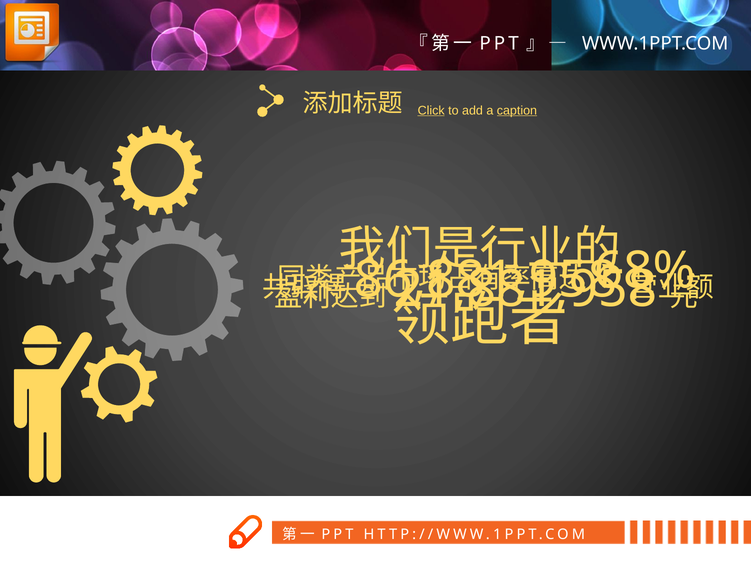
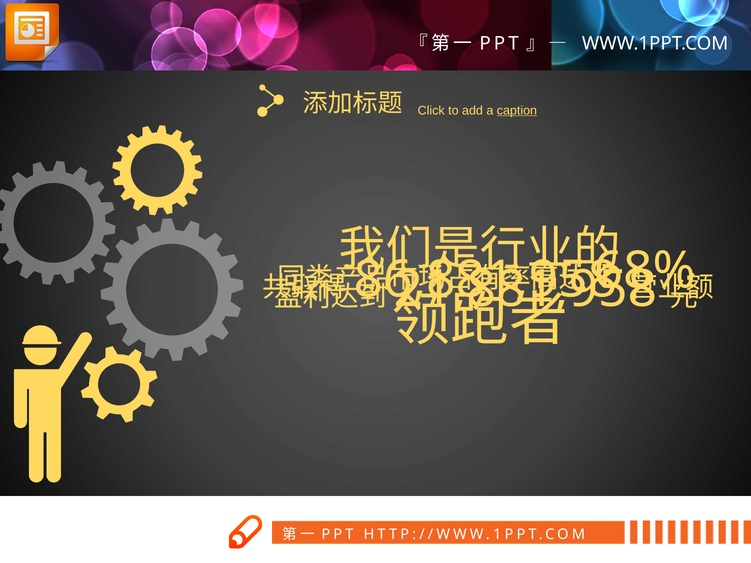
Click underline: present -> none (431, 110)
